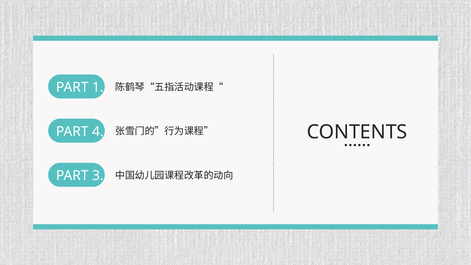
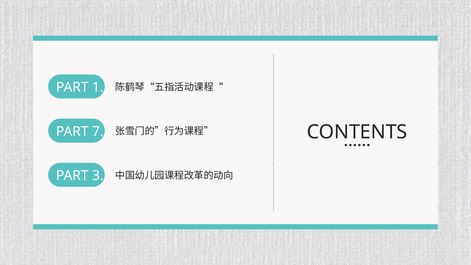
4: 4 -> 7 (98, 131)
